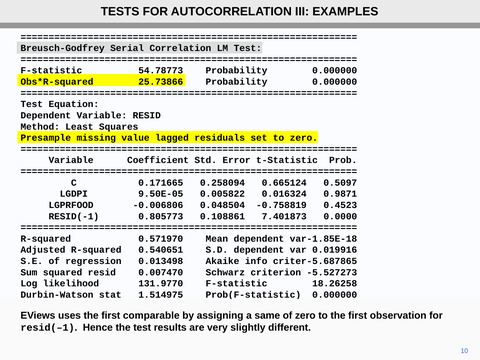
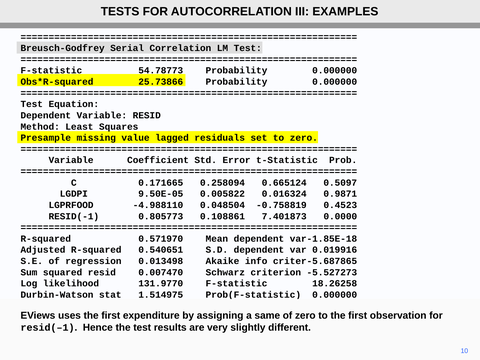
-0.006806: -0.006806 -> -4.988110 (158, 205)
comparable: comparable -> expenditure (151, 315)
